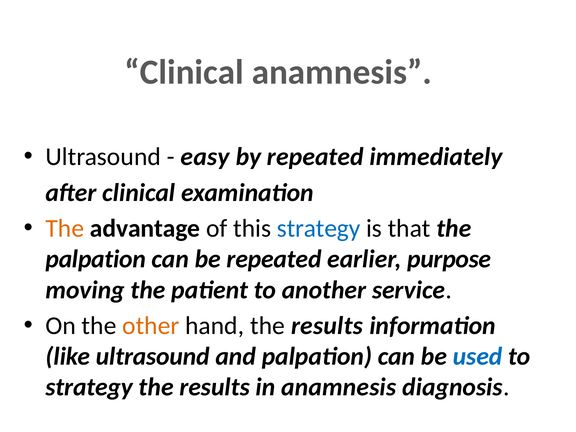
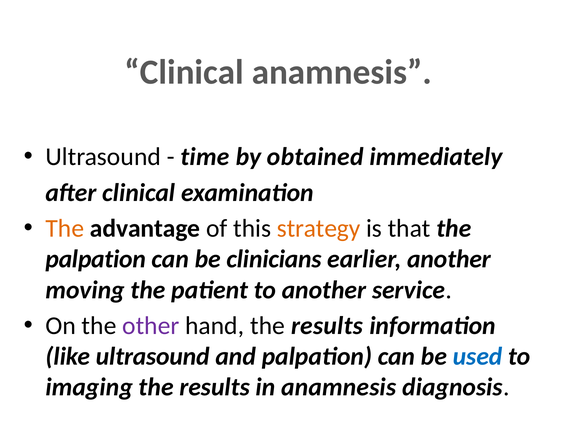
easy: easy -> time (205, 157)
by repeated: repeated -> obtained (315, 157)
strategy colour: blue -> orange (319, 228)
be repeated: repeated -> clinicians (274, 259)
earlier purpose: purpose -> another (449, 259)
other colour: orange -> purple (151, 326)
strategy: strategy -> imaging (89, 387)
